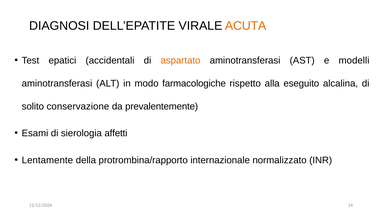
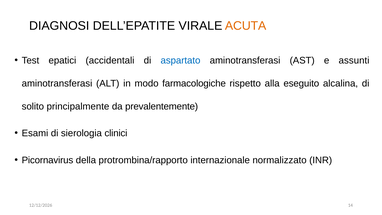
aspartato colour: orange -> blue (180, 61)
modelli: modelli -> assunti (354, 61)
conservazione: conservazione -> principalmente (78, 106)
affetti: affetti -> clinici (116, 133)
Lentamente: Lentamente -> Picornavirus (47, 160)
